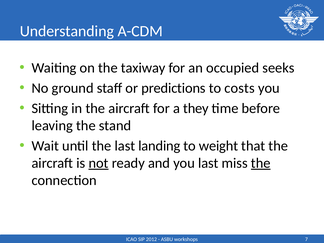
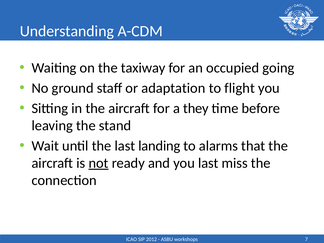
seeks: seeks -> going (278, 68)
predictions: predictions -> adaptation (173, 88)
costs: costs -> flight (240, 88)
weight: weight -> alarms (218, 146)
the underline: present -> none (261, 163)
